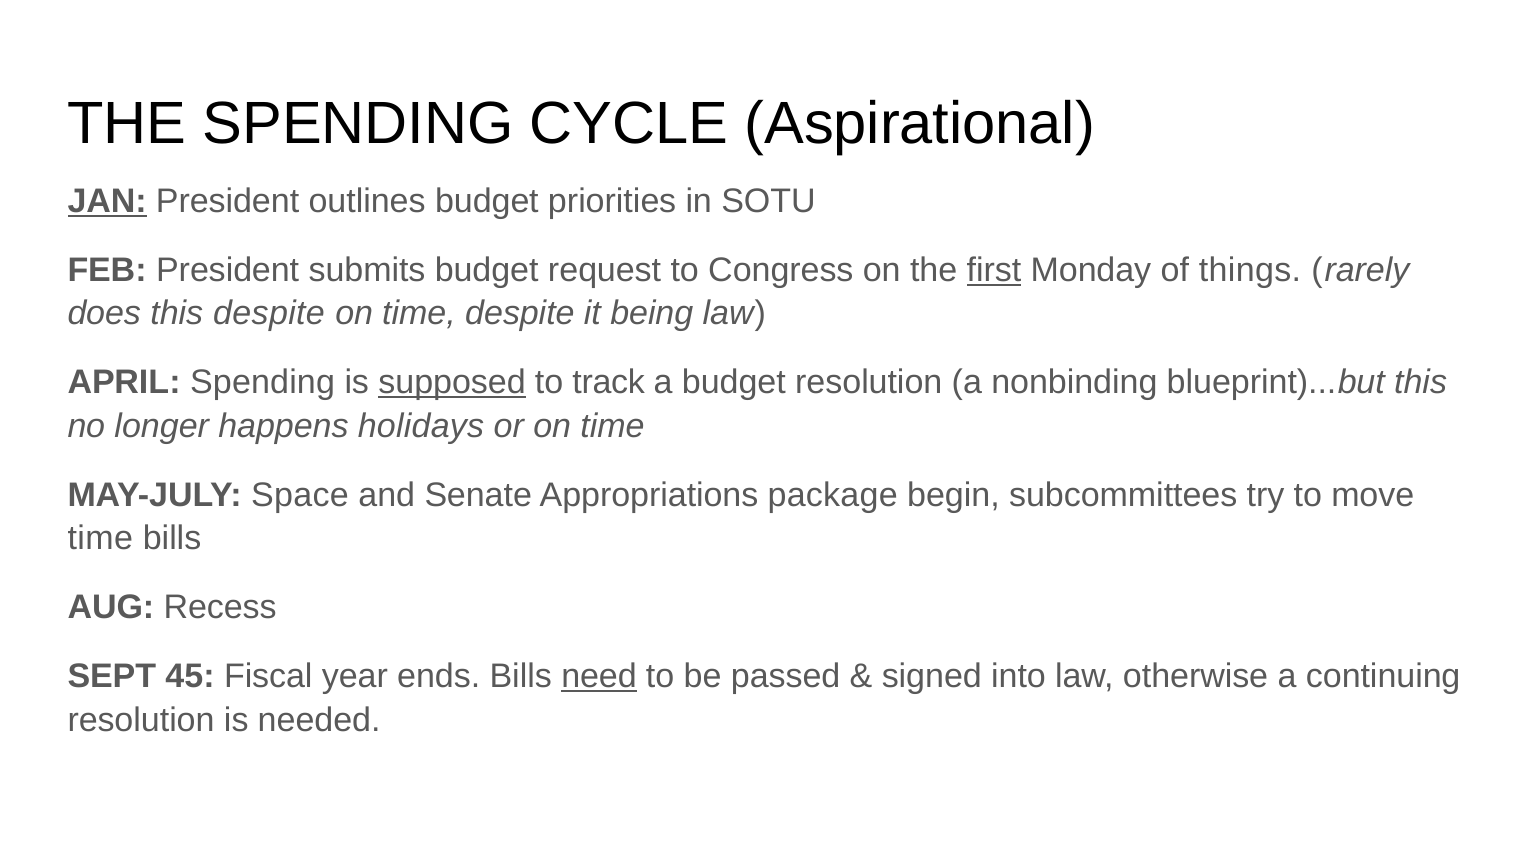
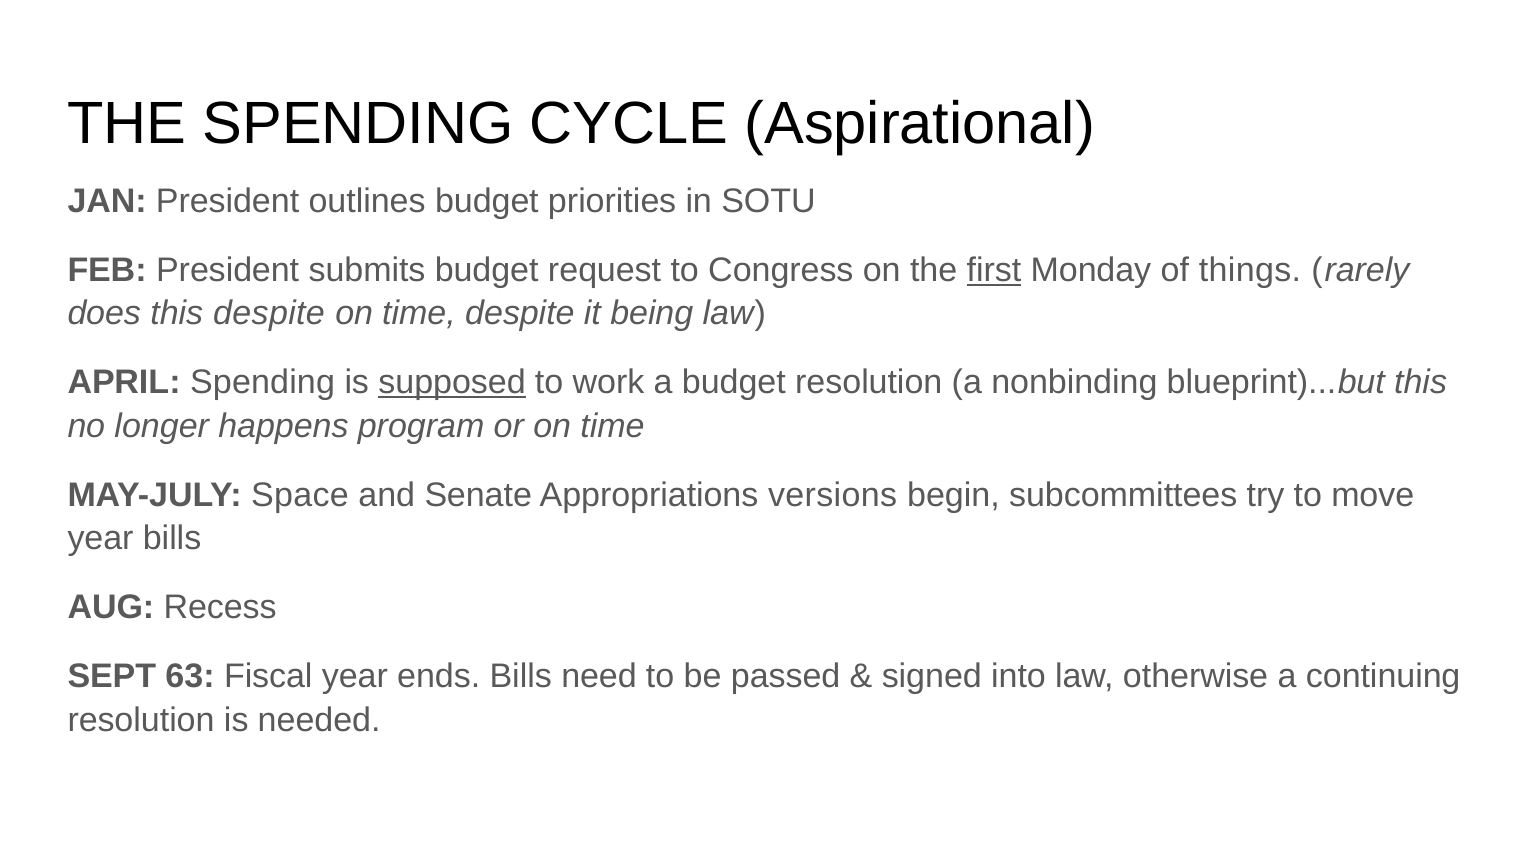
JAN underline: present -> none (107, 201)
track: track -> work (608, 382)
holidays: holidays -> program (421, 426)
package: package -> versions (833, 495)
time: time -> year (101, 538)
45: 45 -> 63 (190, 676)
need underline: present -> none (599, 676)
